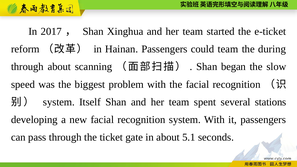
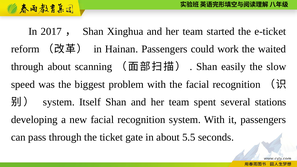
could team: team -> work (228, 49)
during: during -> waited (272, 49)
began: began -> easily (233, 67)
5.1: 5.1 -> 5.5 (189, 137)
